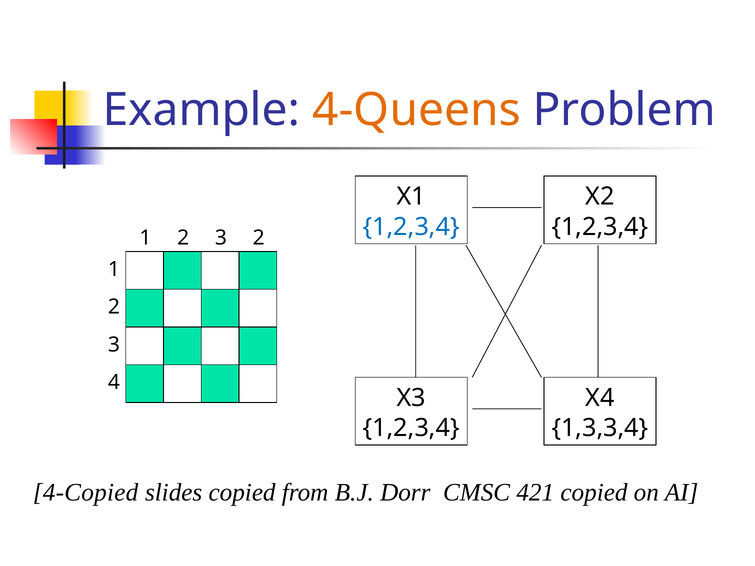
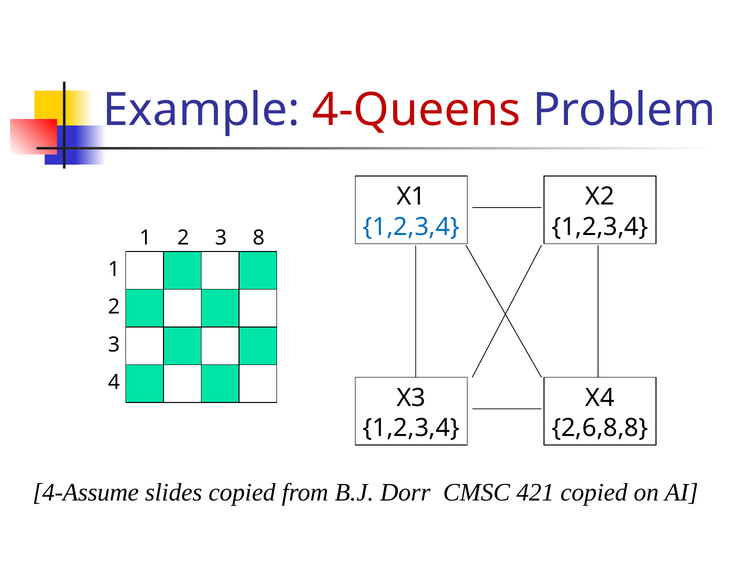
4-Queens colour: orange -> red (416, 110)
2 2: 2 -> 8 (259, 238)
1,3,3,4: 1,3,3,4 -> 2,6,8,8 (600, 428)
4-Copied: 4-Copied -> 4-Assume (86, 492)
